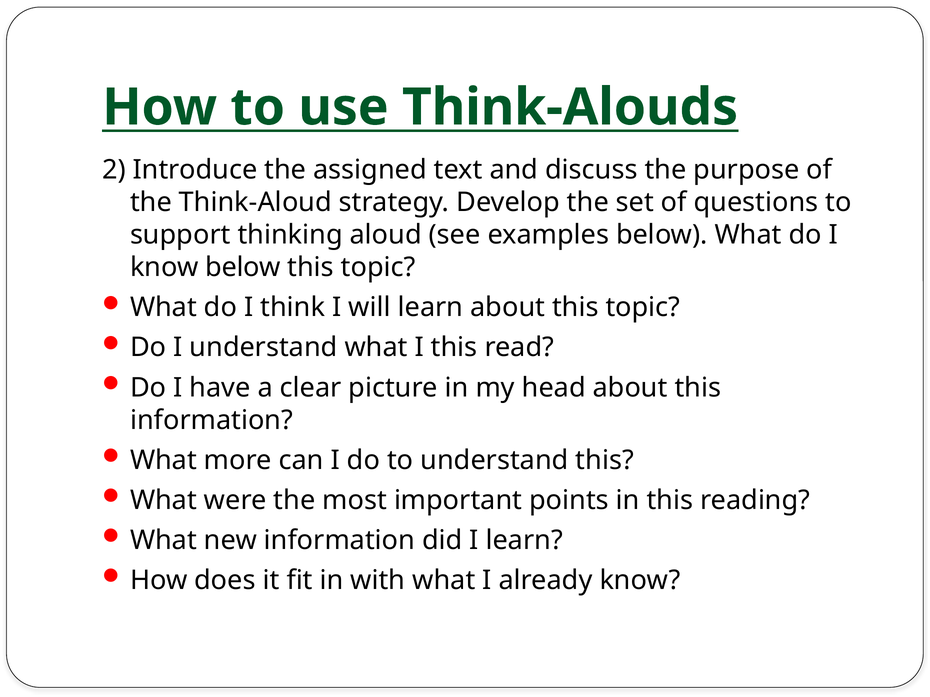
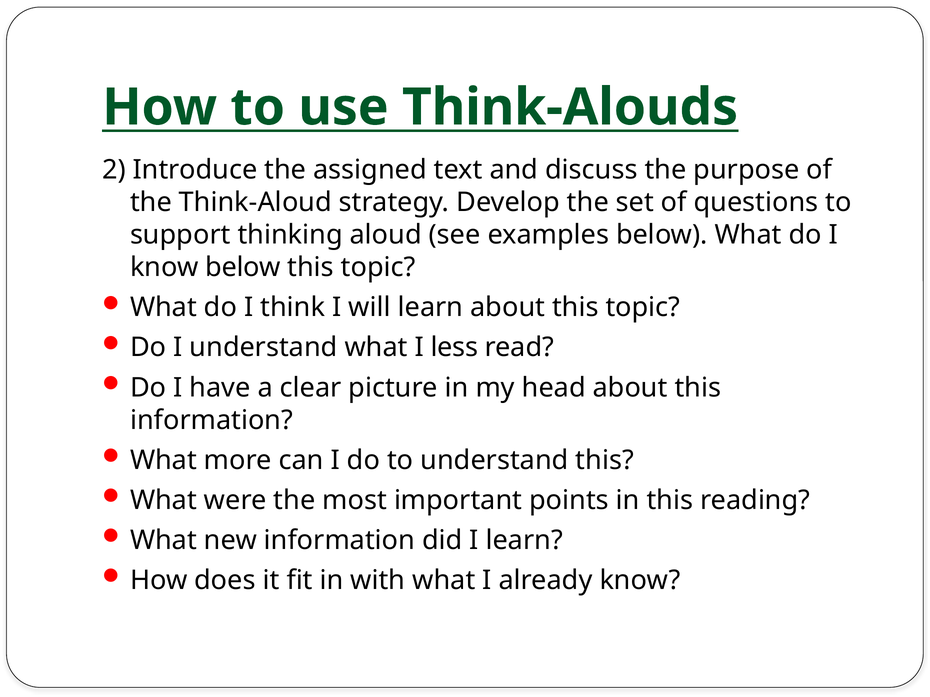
I this: this -> less (454, 348)
